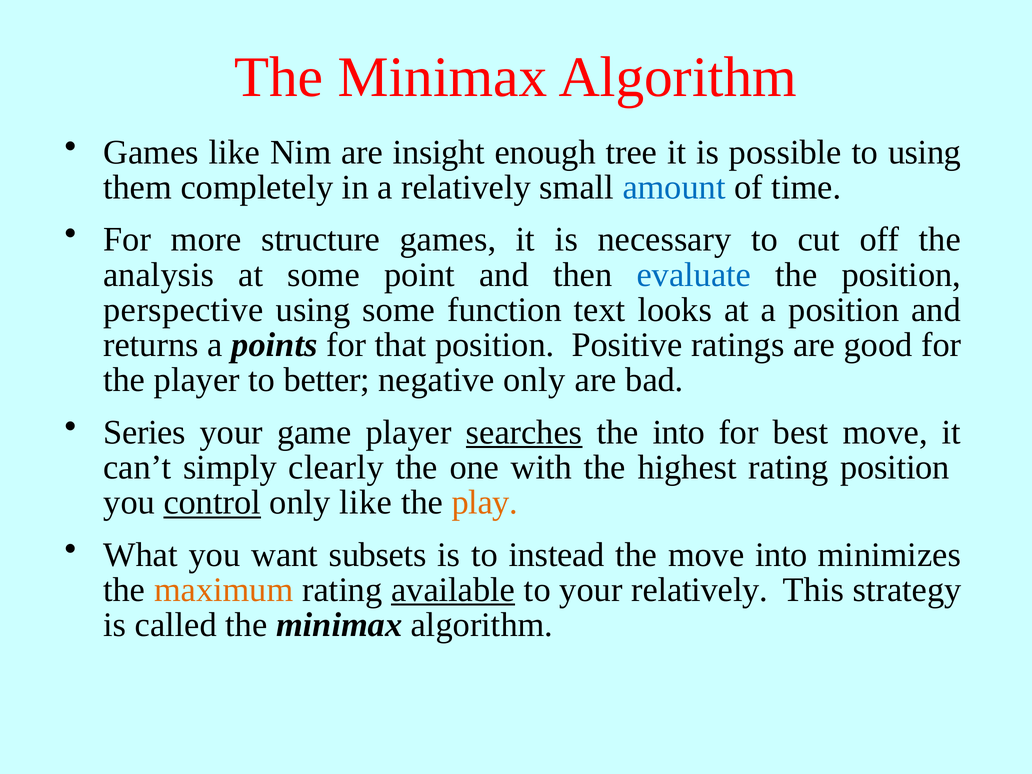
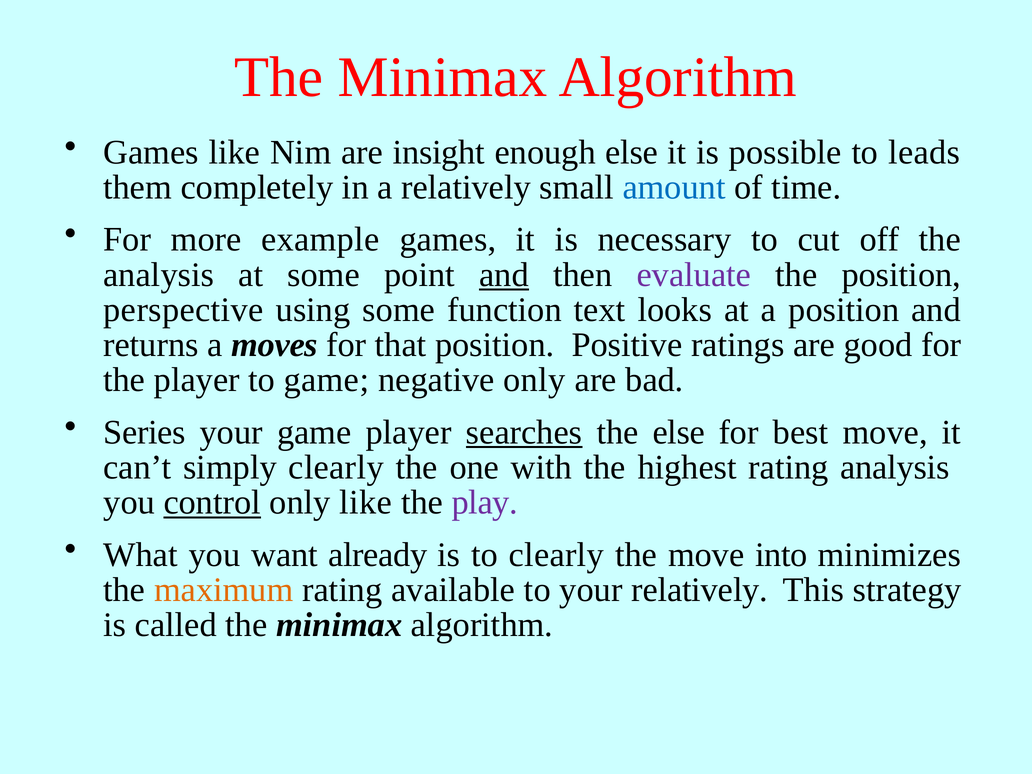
enough tree: tree -> else (632, 152)
to using: using -> leads (924, 152)
structure: structure -> example (320, 240)
and underline: none -> present (504, 275)
evaluate colour: blue -> purple (694, 275)
points: points -> moves (275, 345)
to better: better -> game (326, 380)
the into: into -> else (679, 432)
rating position: position -> analysis (895, 467)
play colour: orange -> purple (485, 502)
subsets: subsets -> already (378, 555)
to instead: instead -> clearly (556, 555)
available underline: present -> none (453, 590)
